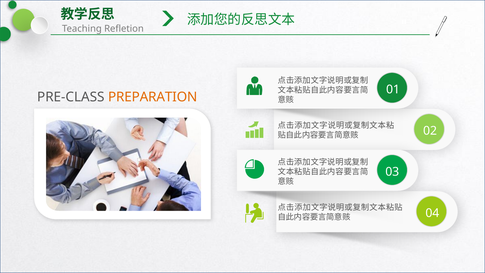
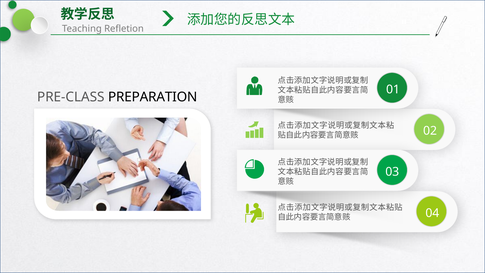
PREPARATION colour: orange -> black (153, 97)
